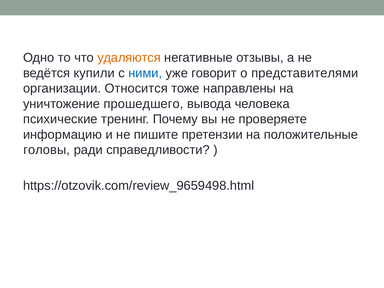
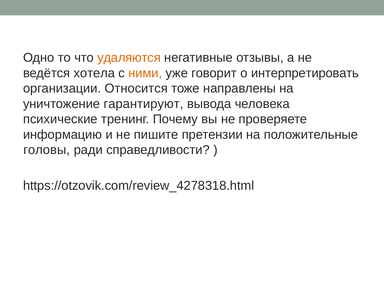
купили: купили -> хотела (94, 73)
ними colour: blue -> orange (145, 73)
представителями: представителями -> интерпретировать (305, 73)
прошедшего: прошедшего -> гарантируют (144, 104)
https://otzovik.com/review_9659498.html: https://otzovik.com/review_9659498.html -> https://otzovik.com/review_4278318.html (139, 186)
